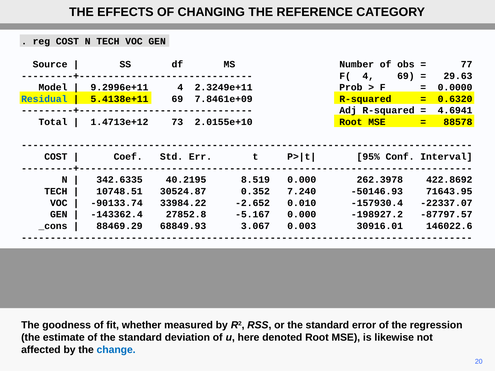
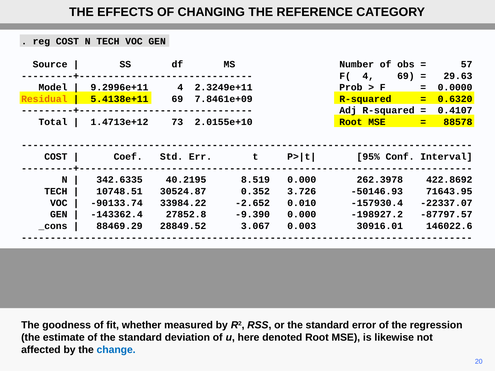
77: 77 -> 57 (467, 64)
Residual colour: blue -> orange (44, 99)
4.6941: 4.6941 -> 0.4107 (455, 111)
7.240: 7.240 -> 3.726 (302, 191)
-5.167: -5.167 -> -9.390 (253, 215)
68849.93: 68849.93 -> 28849.52 (183, 226)
